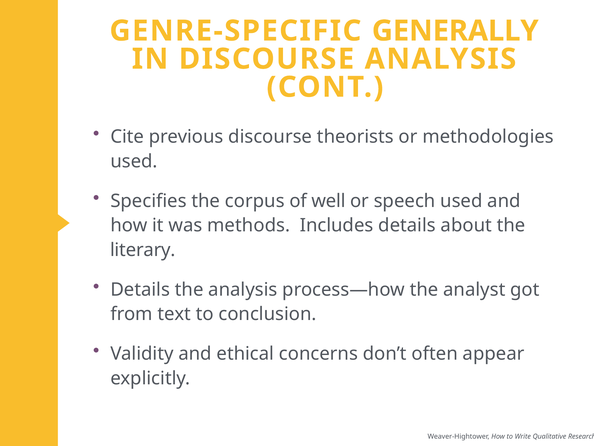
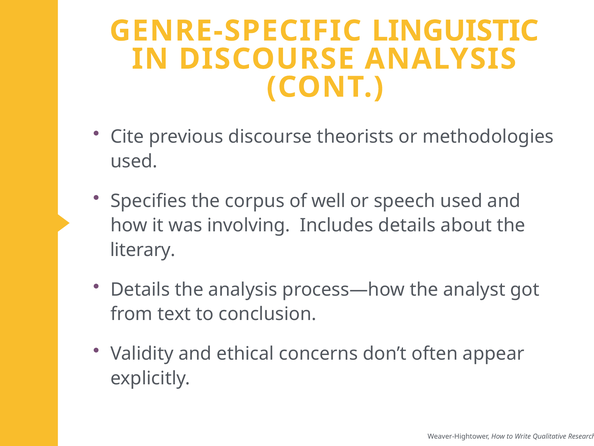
GENERALLY: GENERALLY -> LINGUISTIC (455, 31)
methods: methods -> involving (249, 225)
